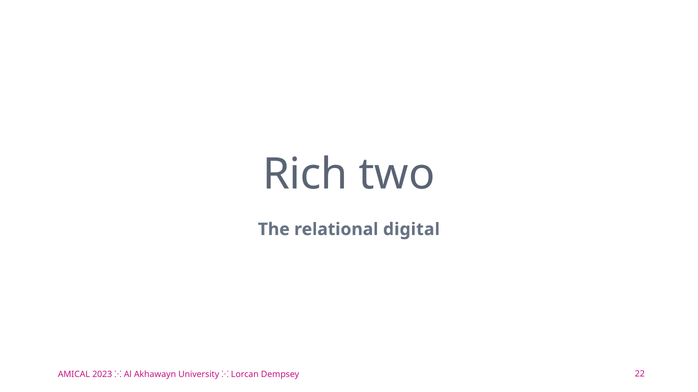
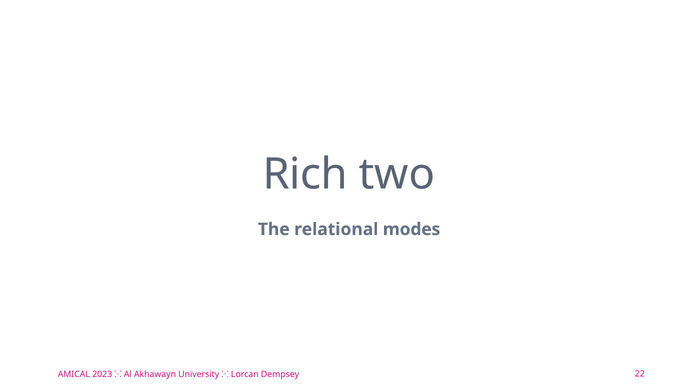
digital: digital -> modes (412, 230)
